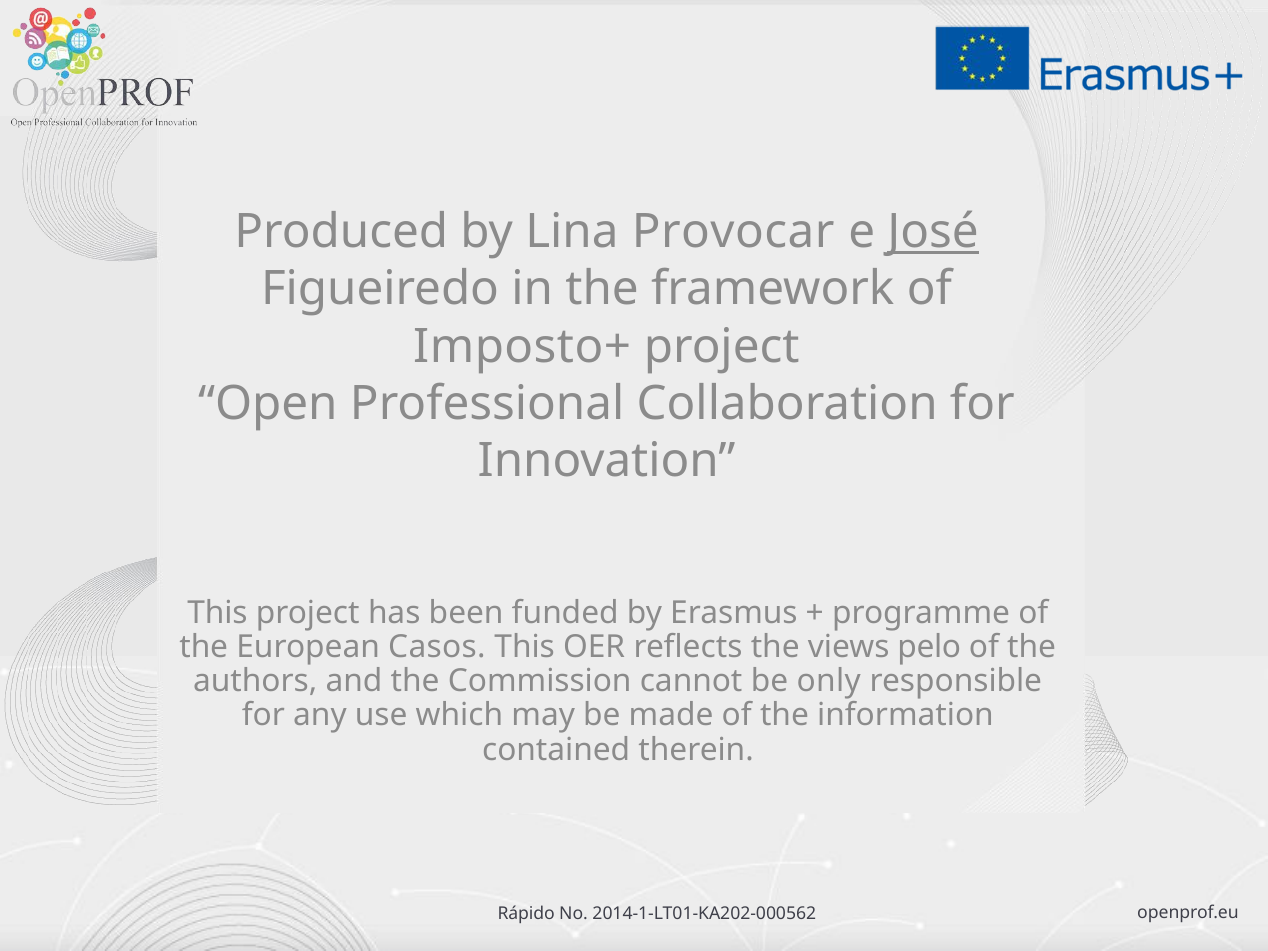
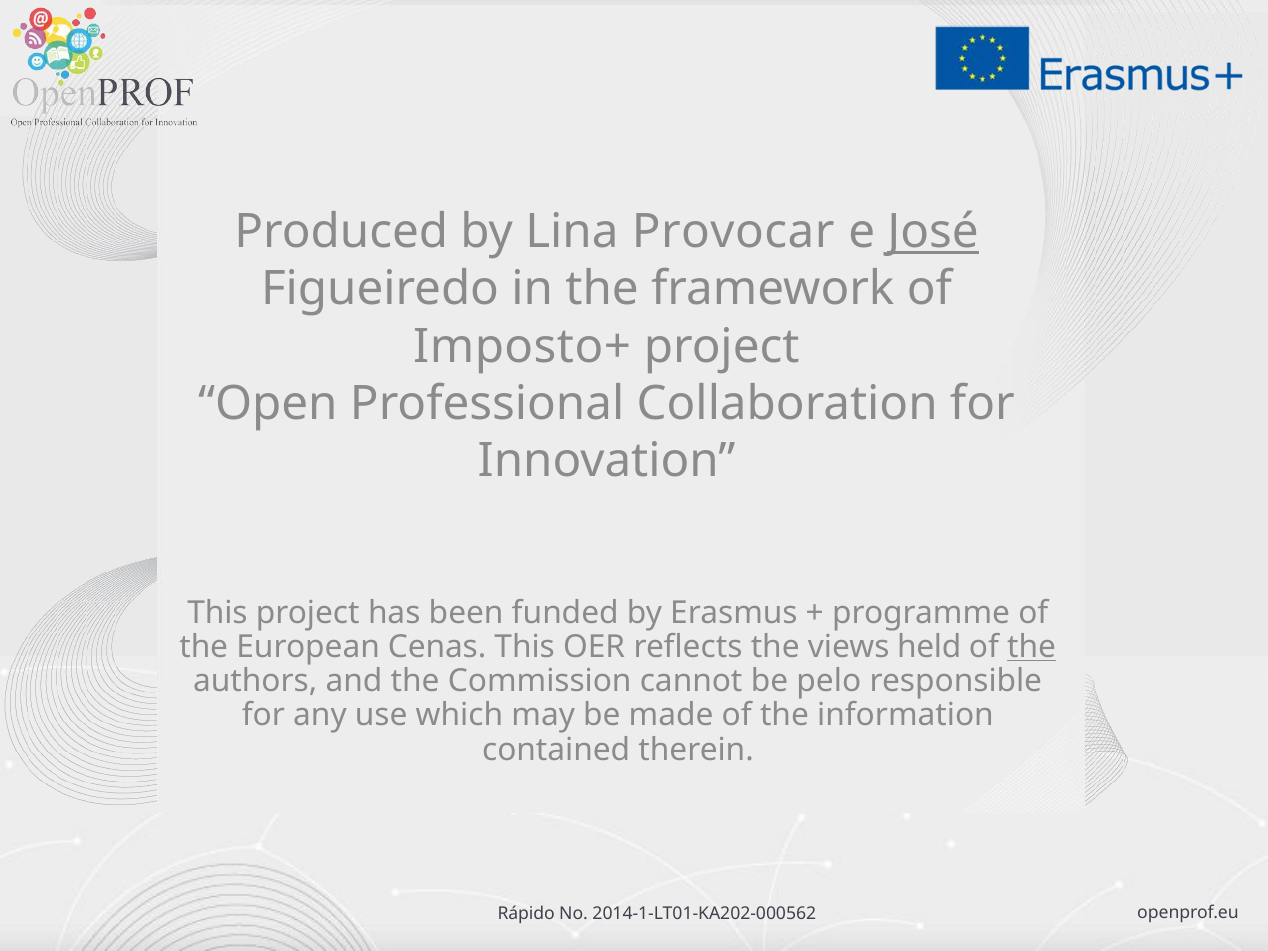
Casos: Casos -> Cenas (437, 647)
pelo: pelo -> held (929, 647)
the underline: none -> present (1032, 647)
only: only -> pelo (829, 681)
